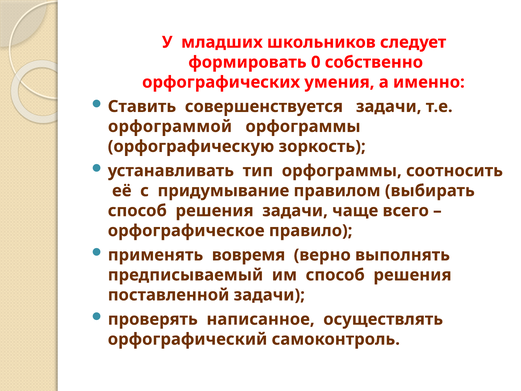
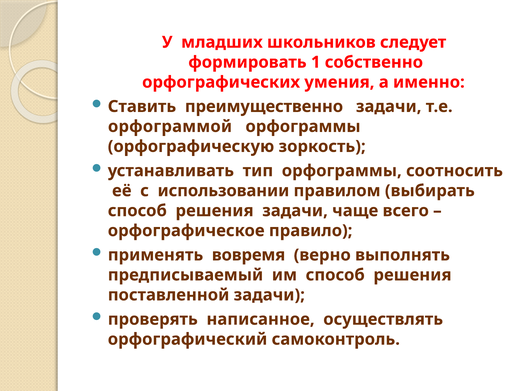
0: 0 -> 1 (316, 62)
совершенствуется: совершенствуется -> преимущественно (264, 106)
придумывание: придумывание -> использовании (223, 191)
